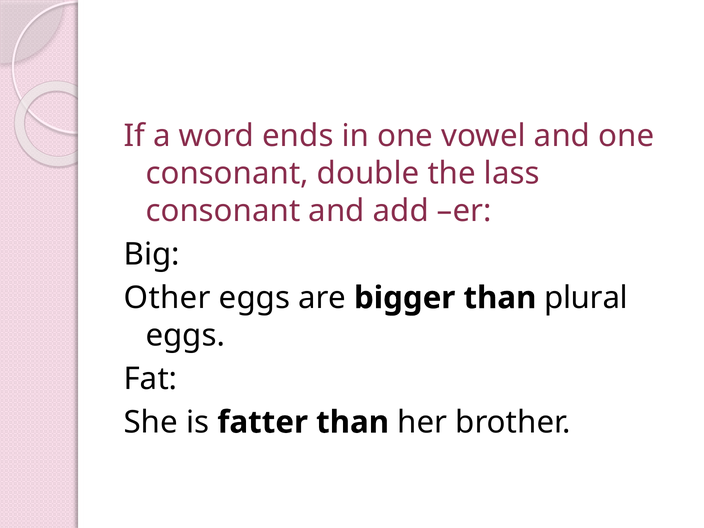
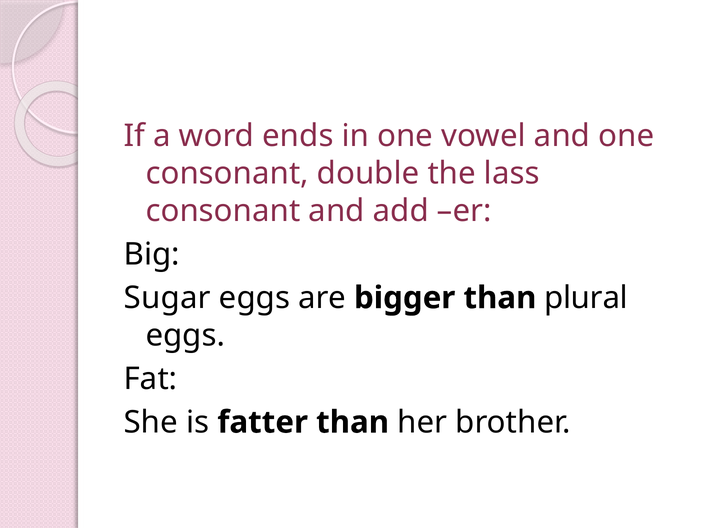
Other: Other -> Sugar (167, 298)
